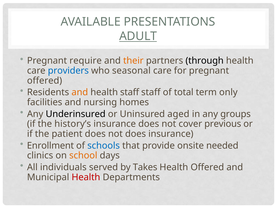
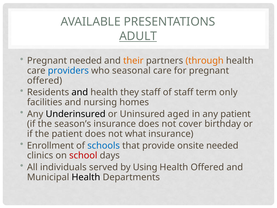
Pregnant require: require -> needed (86, 61)
through colour: black -> orange (205, 61)
and colour: orange -> black (80, 92)
health staff: staff -> they (130, 92)
of total: total -> staff (184, 92)
any groups: groups -> patient (236, 114)
history’s: history’s -> season’s (73, 124)
previous: previous -> birthday (223, 124)
not does: does -> what (136, 134)
school colour: orange -> red (83, 155)
Takes: Takes -> Using (145, 167)
Health colour: red -> black (86, 177)
